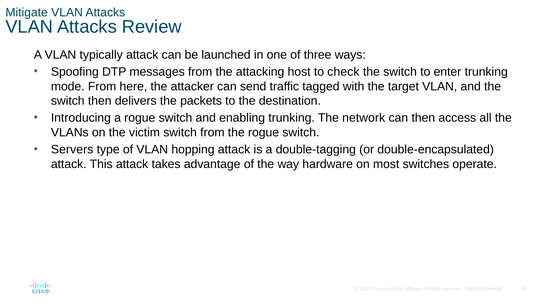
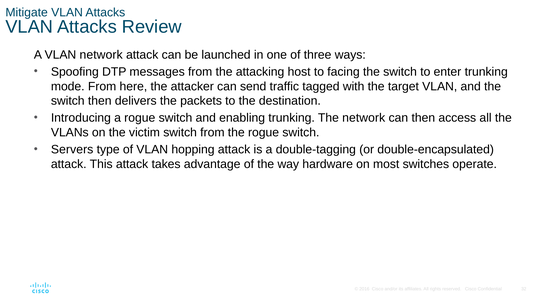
VLAN typically: typically -> network (101, 55)
check: check -> facing (343, 72)
